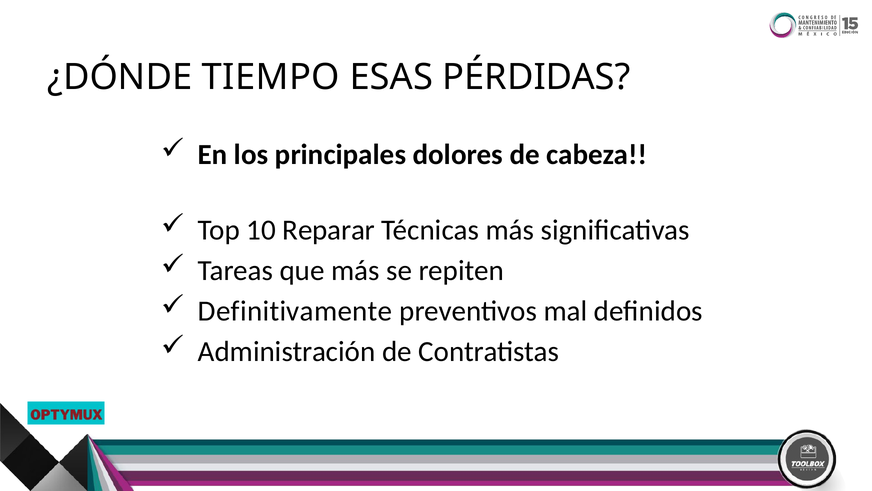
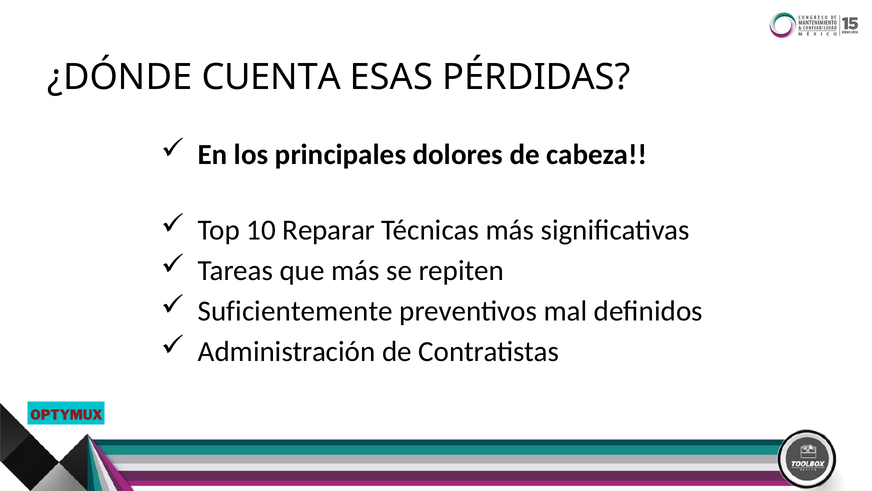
TIEMPO: TIEMPO -> CUENTA (271, 77)
Definitivamente: Definitivamente -> Suficientemente (295, 311)
